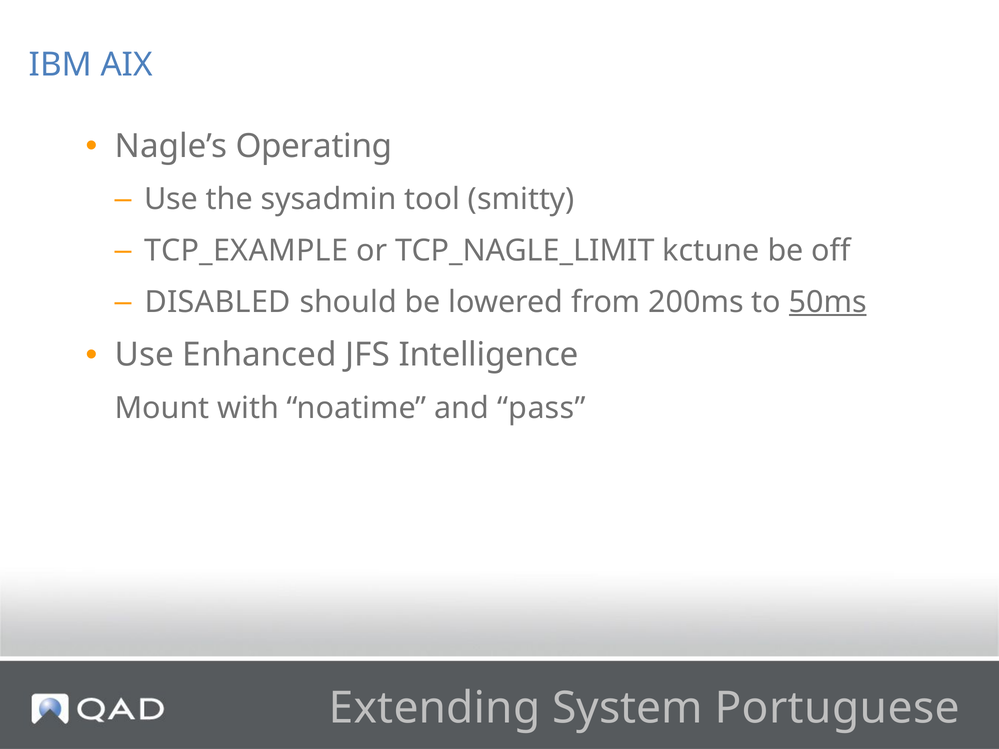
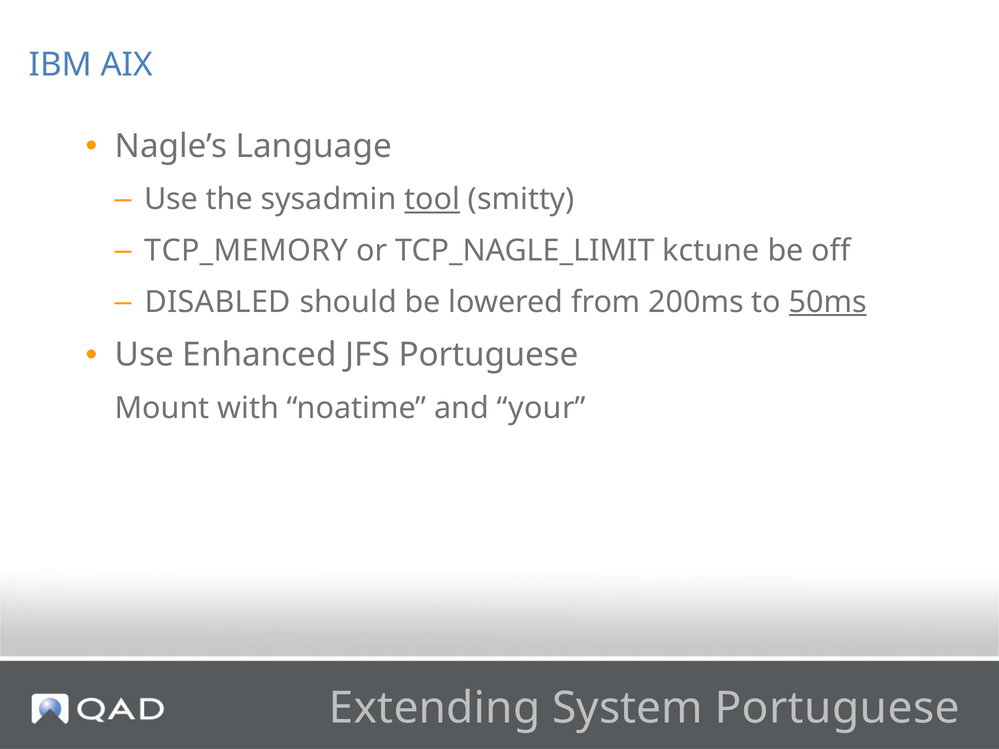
Operating: Operating -> Language (314, 146)
tool underline: none -> present (432, 199)
TCP_EXAMPLE: TCP_EXAMPLE -> TCP_MEMORY (246, 251)
JFS Intelligence: Intelligence -> Portuguese (489, 355)
pass: pass -> your (541, 408)
